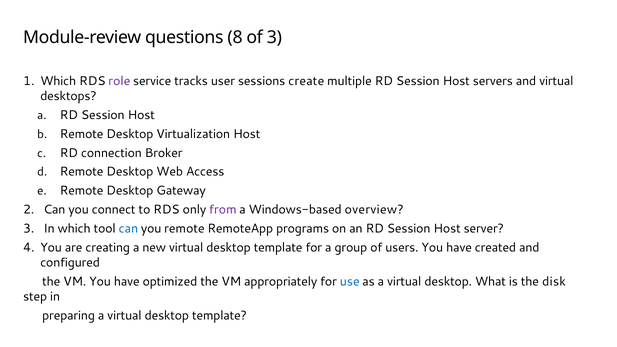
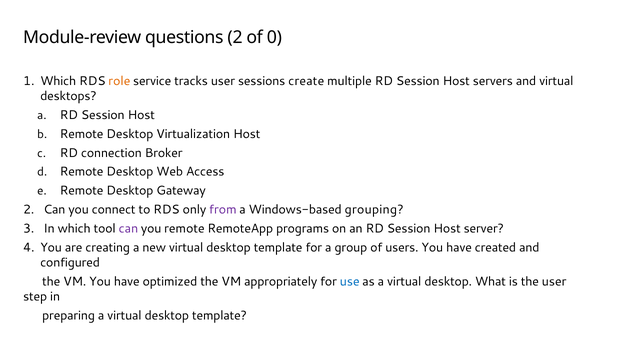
questions 8: 8 -> 2 (235, 38)
of 3: 3 -> 0 (274, 38)
role colour: purple -> orange (119, 81)
overview: overview -> grouping (374, 210)
can colour: blue -> purple (128, 229)
the disk: disk -> user (554, 282)
